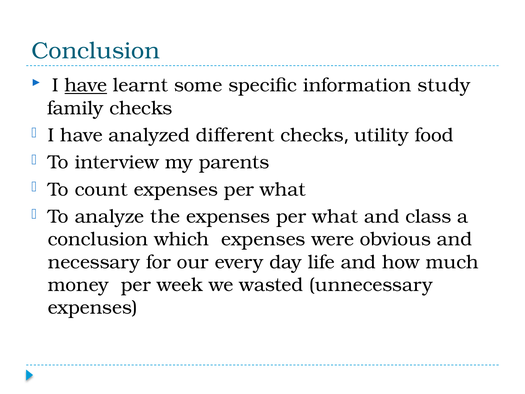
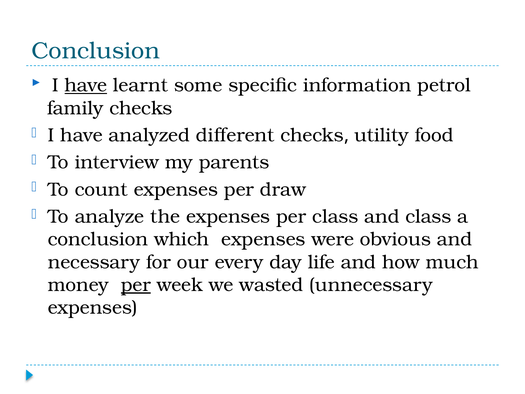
study: study -> petrol (444, 85)
count expenses per what: what -> draw (283, 189)
the expenses per what: what -> class (335, 216)
per underline: none -> present (136, 285)
